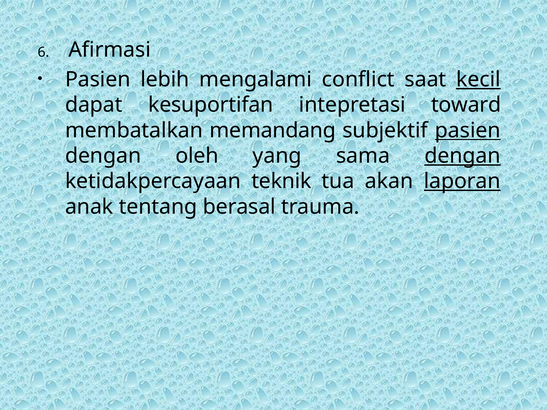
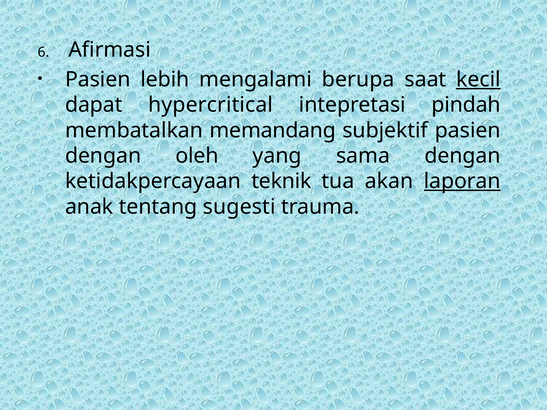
conflict: conflict -> berupa (358, 79)
kesuportifan: kesuportifan -> hypercritical (211, 105)
toward: toward -> pindah (466, 105)
pasien underline: present -> none (468, 130)
dengan underline: present -> none (463, 156)
berasal: berasal -> sugesti (239, 207)
